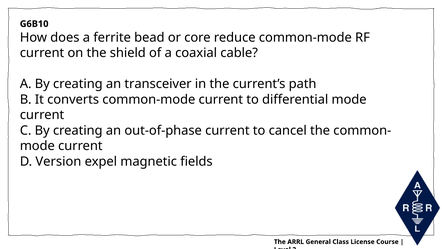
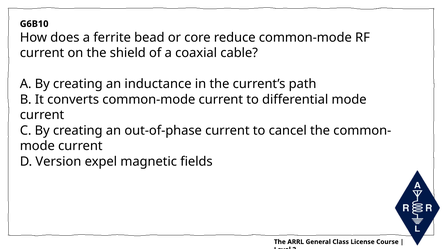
transceiver: transceiver -> inductance (158, 84)
